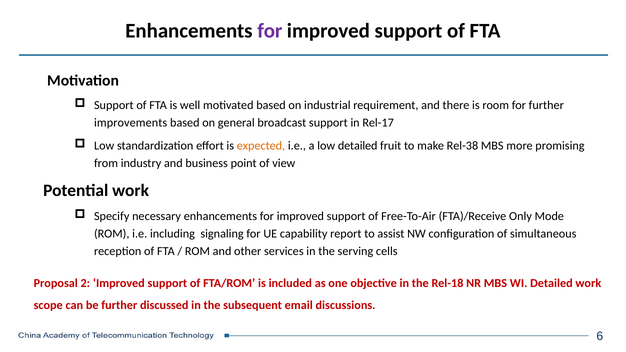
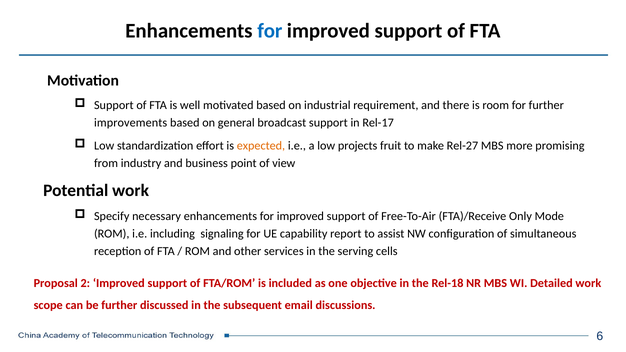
for colour: purple -> blue (270, 31)
low detailed: detailed -> projects (358, 146)
Rel-38: Rel-38 -> Rel-27 (462, 146)
